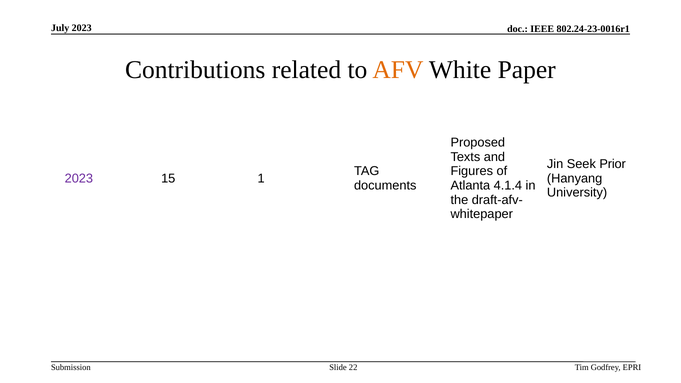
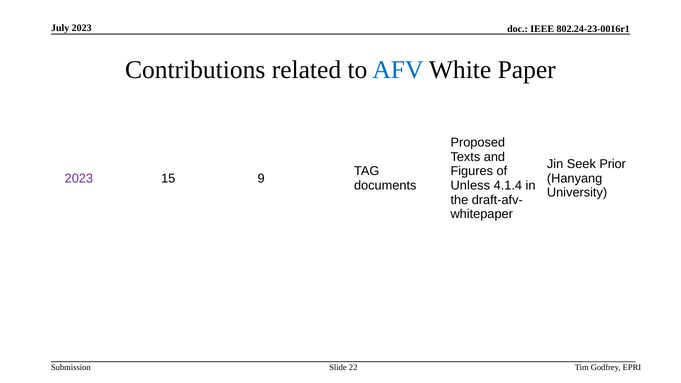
AFV colour: orange -> blue (398, 70)
1: 1 -> 9 (261, 178)
Atlanta: Atlanta -> Unless (470, 186)
